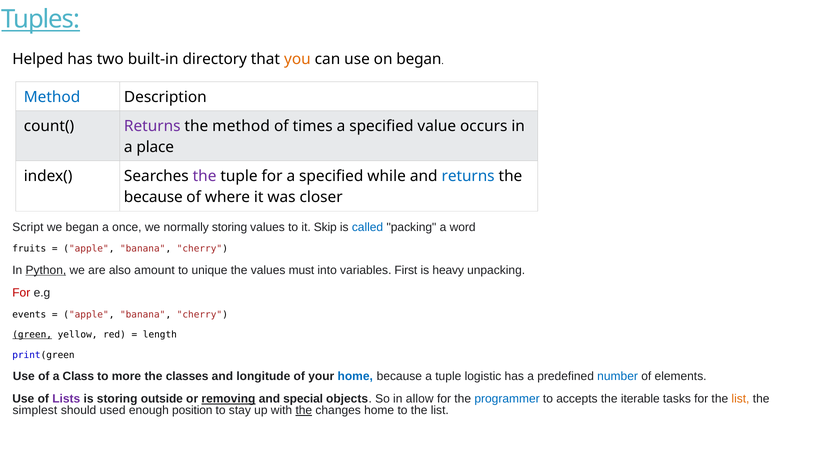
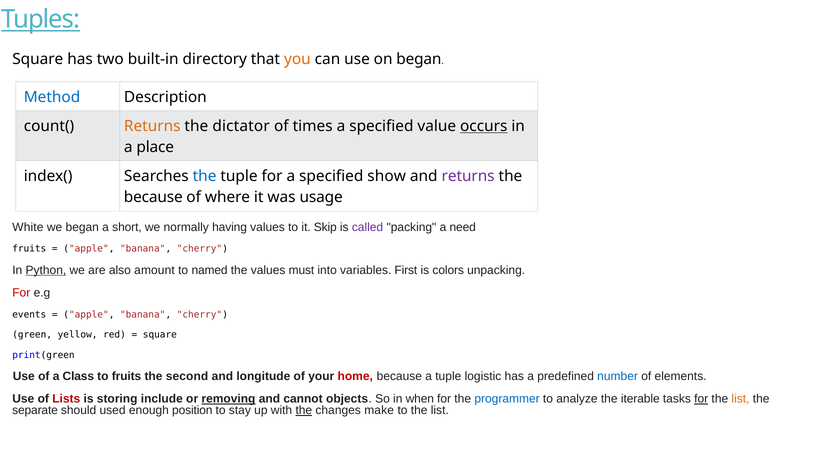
Helped: Helped -> Square (38, 59)
Returns colour: purple -> orange (152, 126)
the method: method -> dictator (241, 126)
occurs underline: none -> present (484, 126)
the colour: purple -> blue (205, 176)
while: while -> show (387, 176)
returns colour: blue -> purple (468, 176)
closer: closer -> usage (321, 197)
Script: Script -> White (28, 227)
once: once -> short (127, 227)
normally storing: storing -> having (230, 227)
called colour: blue -> purple (368, 227)
word: word -> need (463, 227)
unique: unique -> named (210, 270)
heavy: heavy -> colors (448, 270)
green underline: present -> none (32, 335)
length: length -> square (160, 335)
to more: more -> fruits (127, 376)
classes: classes -> second (187, 376)
home colour: blue -> red (355, 376)
Lists colour: purple -> red (66, 399)
outside: outside -> include (162, 399)
special: special -> cannot (303, 399)
allow: allow -> when (420, 399)
accepts: accepts -> analyze (577, 399)
for underline: none -> present (701, 399)
simplest: simplest -> separate (35, 410)
changes home: home -> make (379, 410)
